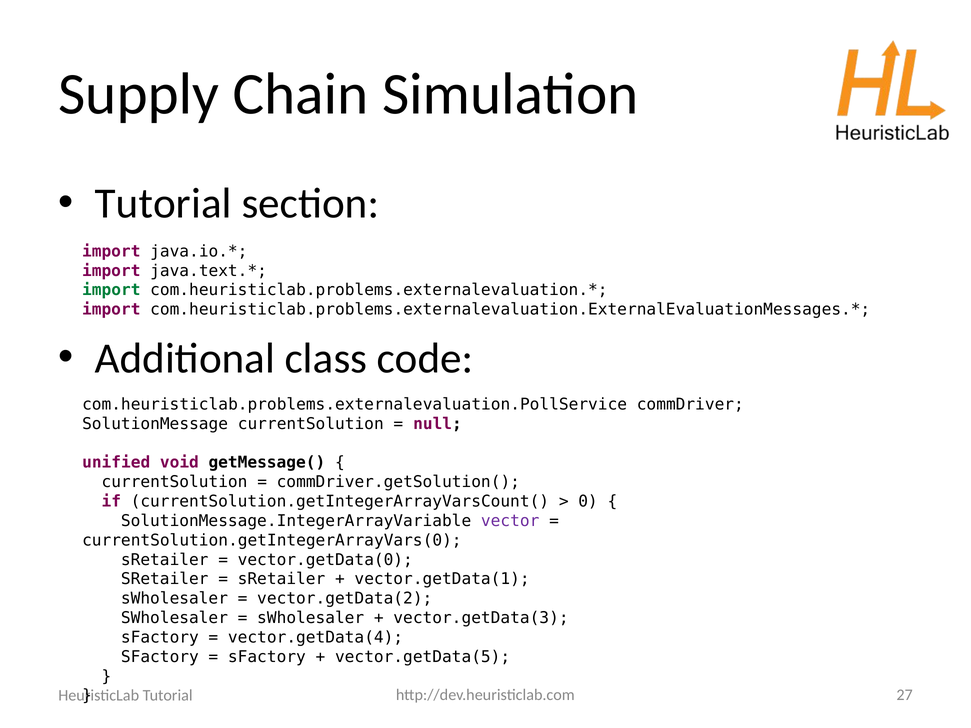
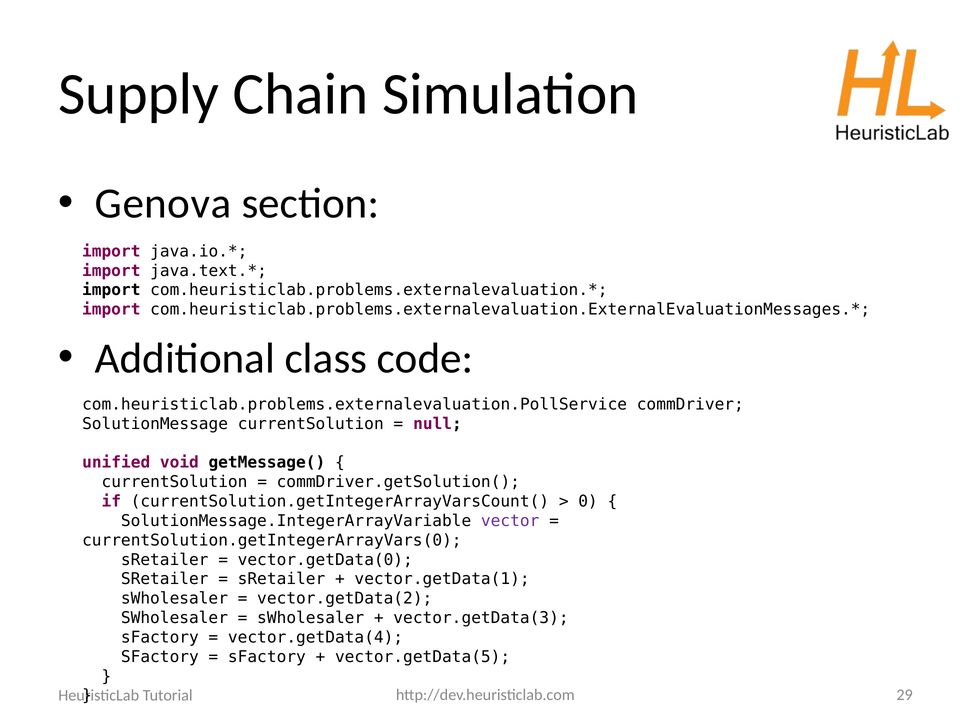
Tutorial: Tutorial -> Genova (163, 204)
import colour: green -> black (111, 290)
27: 27 -> 29 (905, 695)
